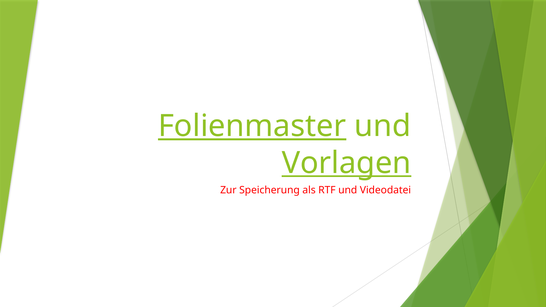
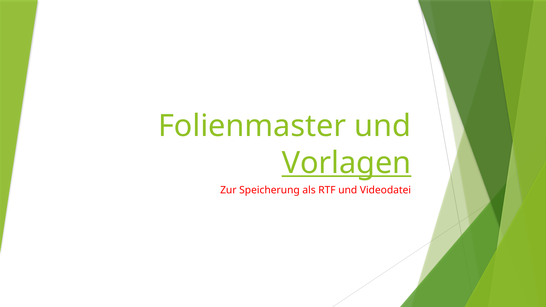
Folienmaster underline: present -> none (252, 126)
